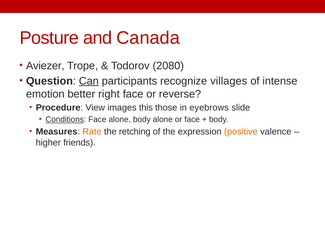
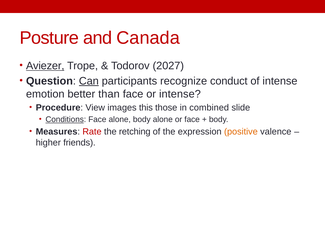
Aviezer underline: none -> present (45, 66)
2080: 2080 -> 2027 (168, 66)
villages: villages -> conduct (229, 81)
right: right -> than (109, 94)
or reverse: reverse -> intense (180, 94)
eyebrows: eyebrows -> combined (209, 108)
Rate colour: orange -> red (92, 132)
